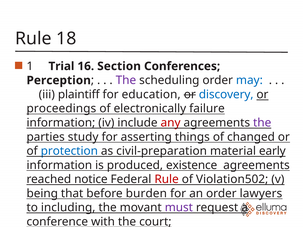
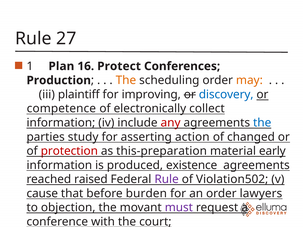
18: 18 -> 27 (66, 39)
Trial: Trial -> Plan (61, 66)
Section: Section -> Protect (119, 66)
Perception: Perception -> Production (59, 80)
The colour: purple -> orange (126, 80)
may colour: blue -> orange (249, 80)
education: education -> improving (151, 95)
proceedings: proceedings -> competence (61, 109)
failure: failure -> collect (207, 109)
the colour: purple -> blue (262, 123)
things: things -> action (192, 137)
protection colour: blue -> red (69, 151)
civil-preparation: civil-preparation -> this-preparation (162, 151)
notice: notice -> raised (91, 179)
Rule colour: red -> purple (167, 179)
being: being -> cause (42, 194)
including: including -> objection (68, 208)
